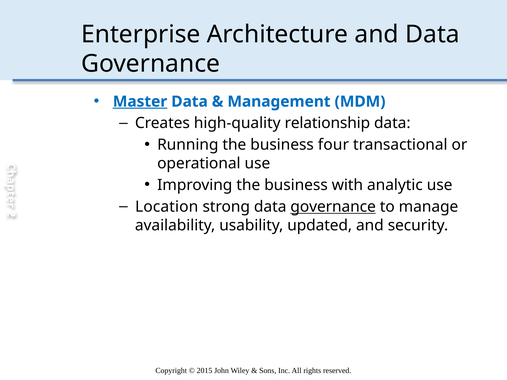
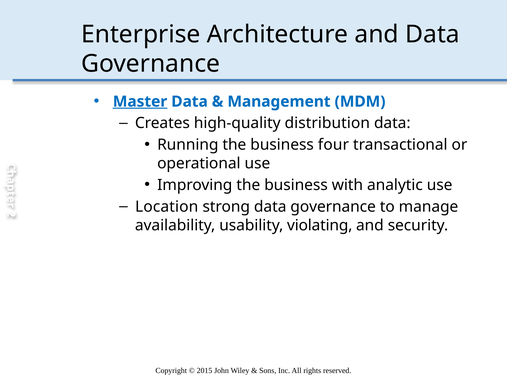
relationship: relationship -> distribution (327, 123)
governance underline: present -> none (333, 207)
updated: updated -> violating (320, 225)
